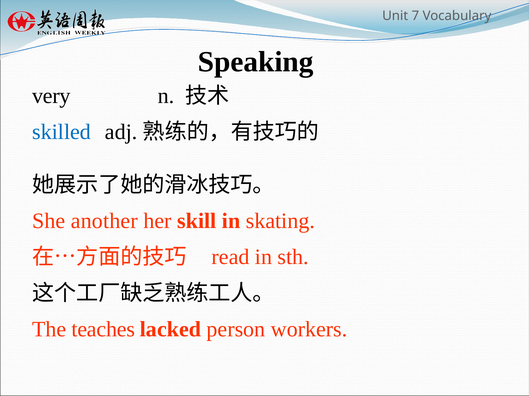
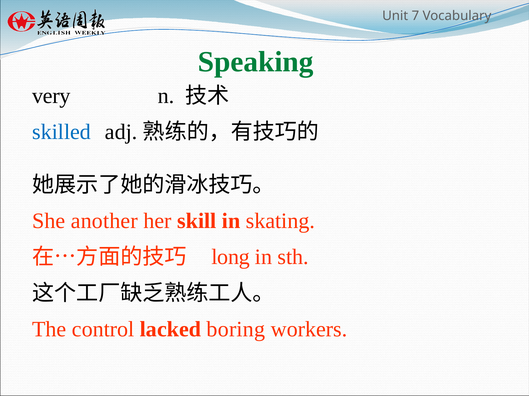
Speaking colour: black -> green (256, 62)
read: read -> long (231, 258)
teaches: teaches -> control (103, 330)
person: person -> boring (236, 330)
